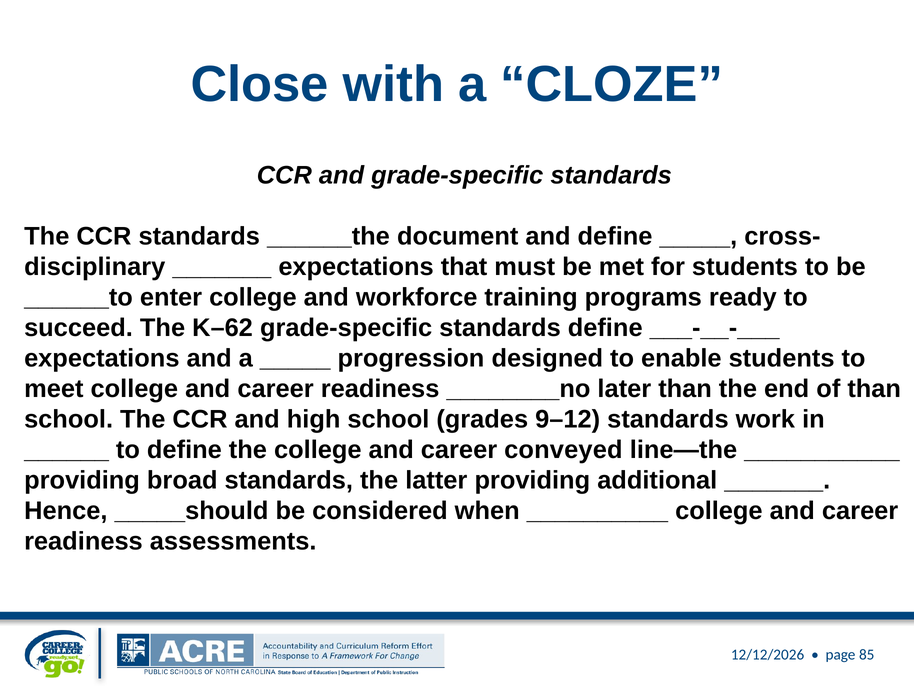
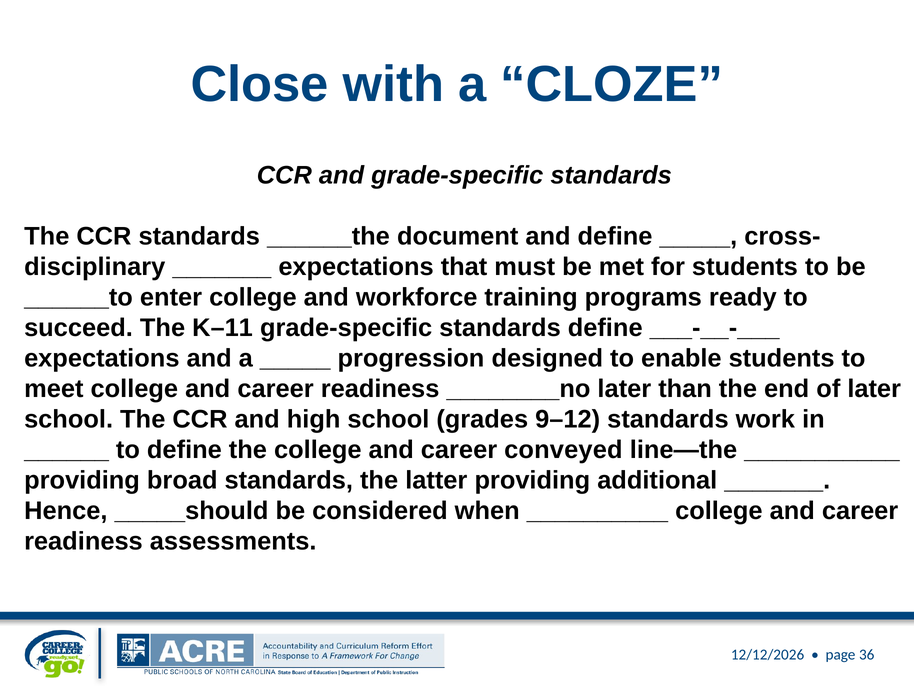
K–62: K–62 -> K–11 (223, 328)
of than: than -> later (874, 389)
85: 85 -> 36 (867, 654)
